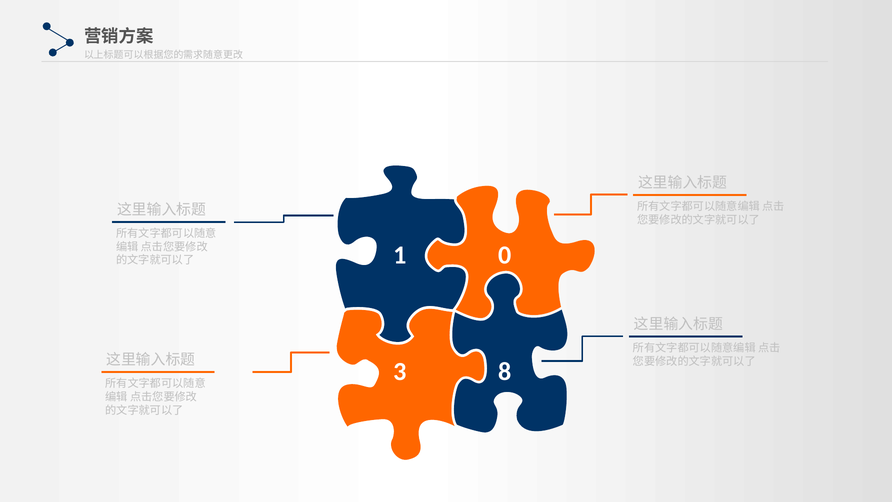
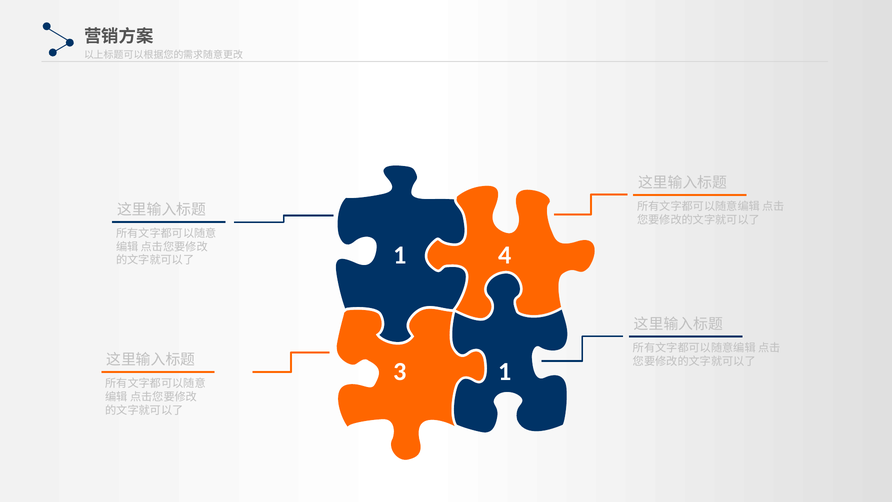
0: 0 -> 4 (505, 255)
3 8: 8 -> 1 (505, 371)
